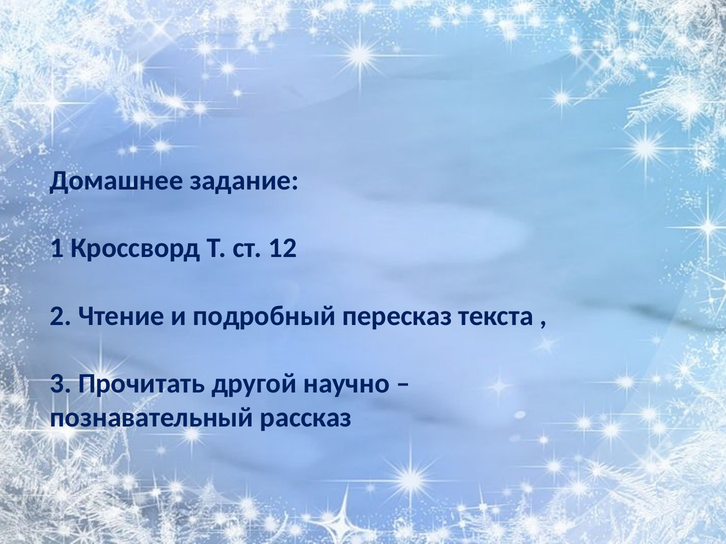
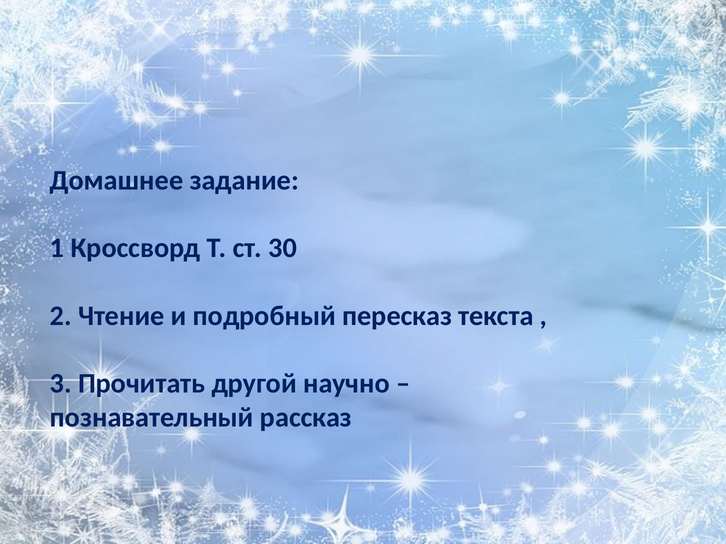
12: 12 -> 30 (283, 248)
